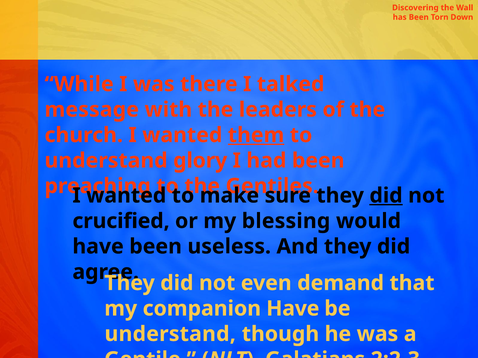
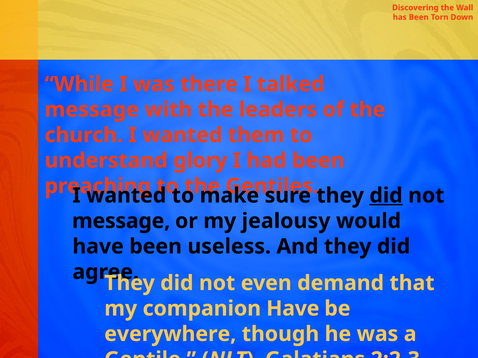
them underline: present -> none (256, 135)
crucified: crucified -> message (121, 221)
blessing: blessing -> jealousy (286, 221)
understand: understand -> everywhere (170, 334)
